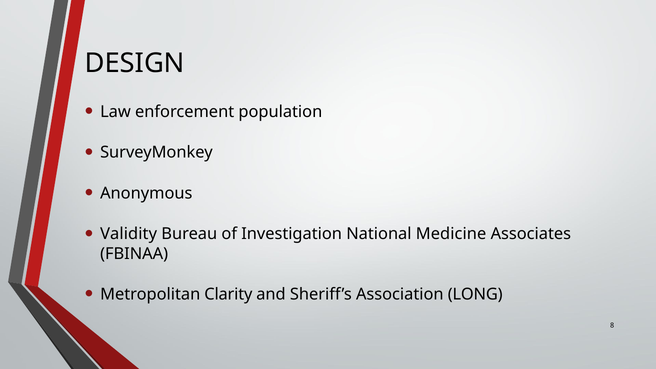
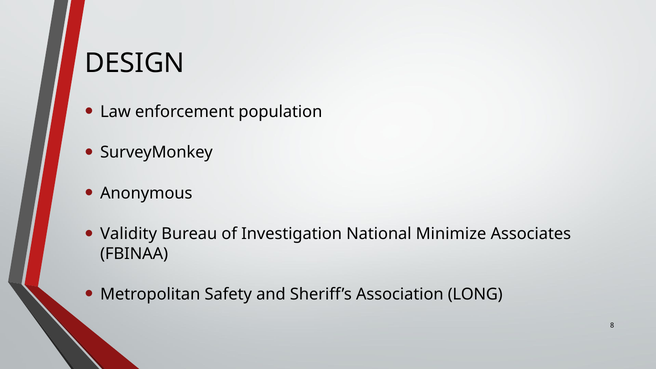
Medicine: Medicine -> Minimize (451, 234)
Clarity: Clarity -> Safety (228, 294)
